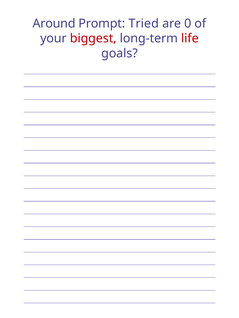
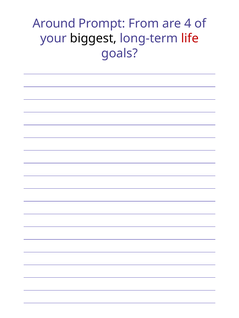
Tried: Tried -> From (144, 24)
0: 0 -> 4 (188, 24)
biggest colour: red -> black (93, 38)
